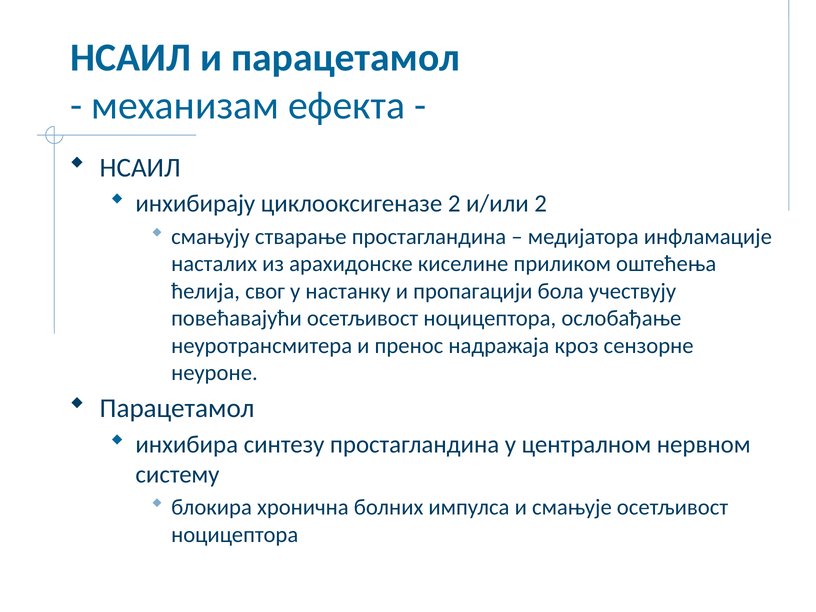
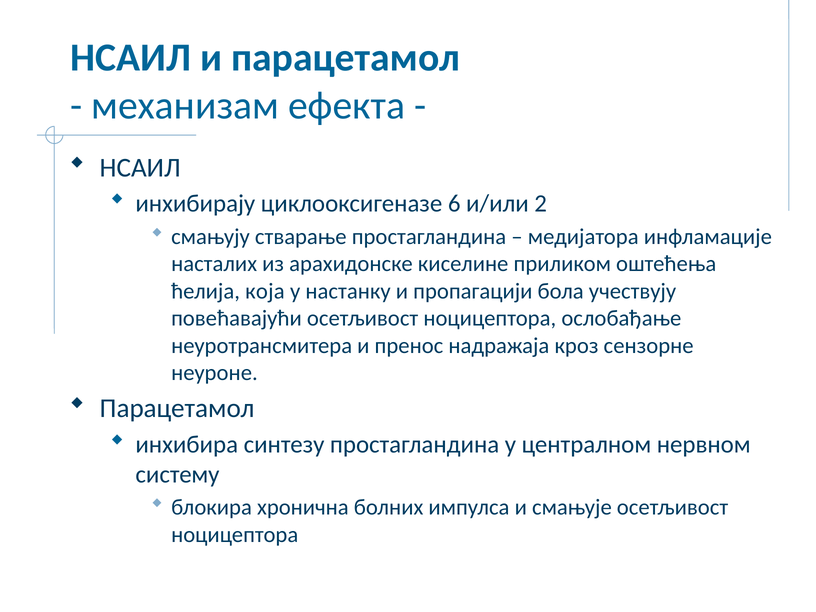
циклооксигеназе 2: 2 -> 6 (454, 204)
свог: свог -> која (265, 291)
